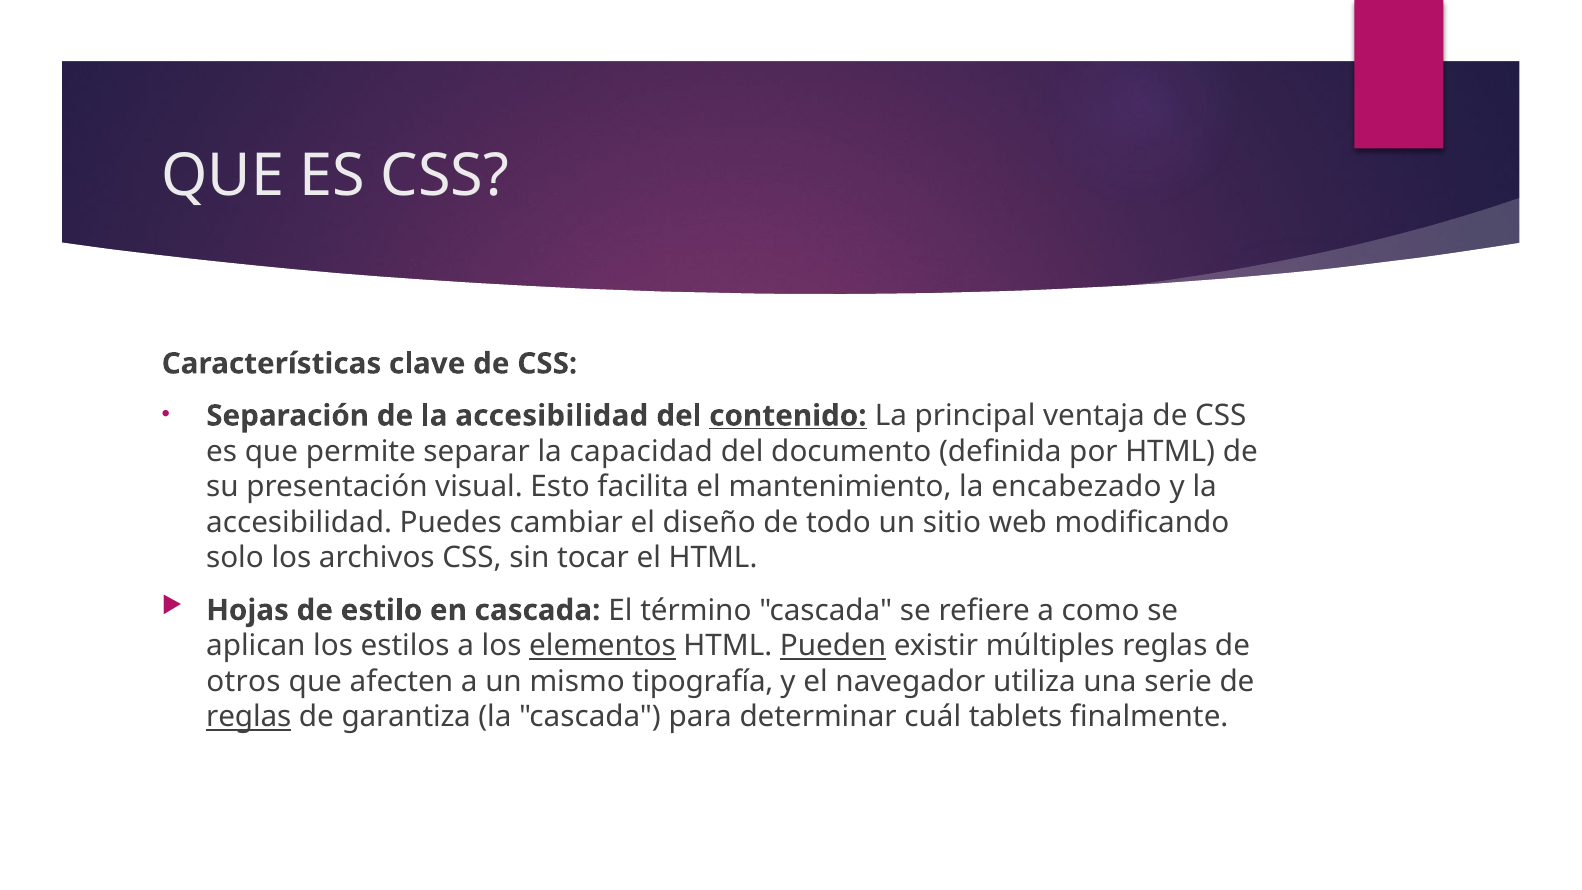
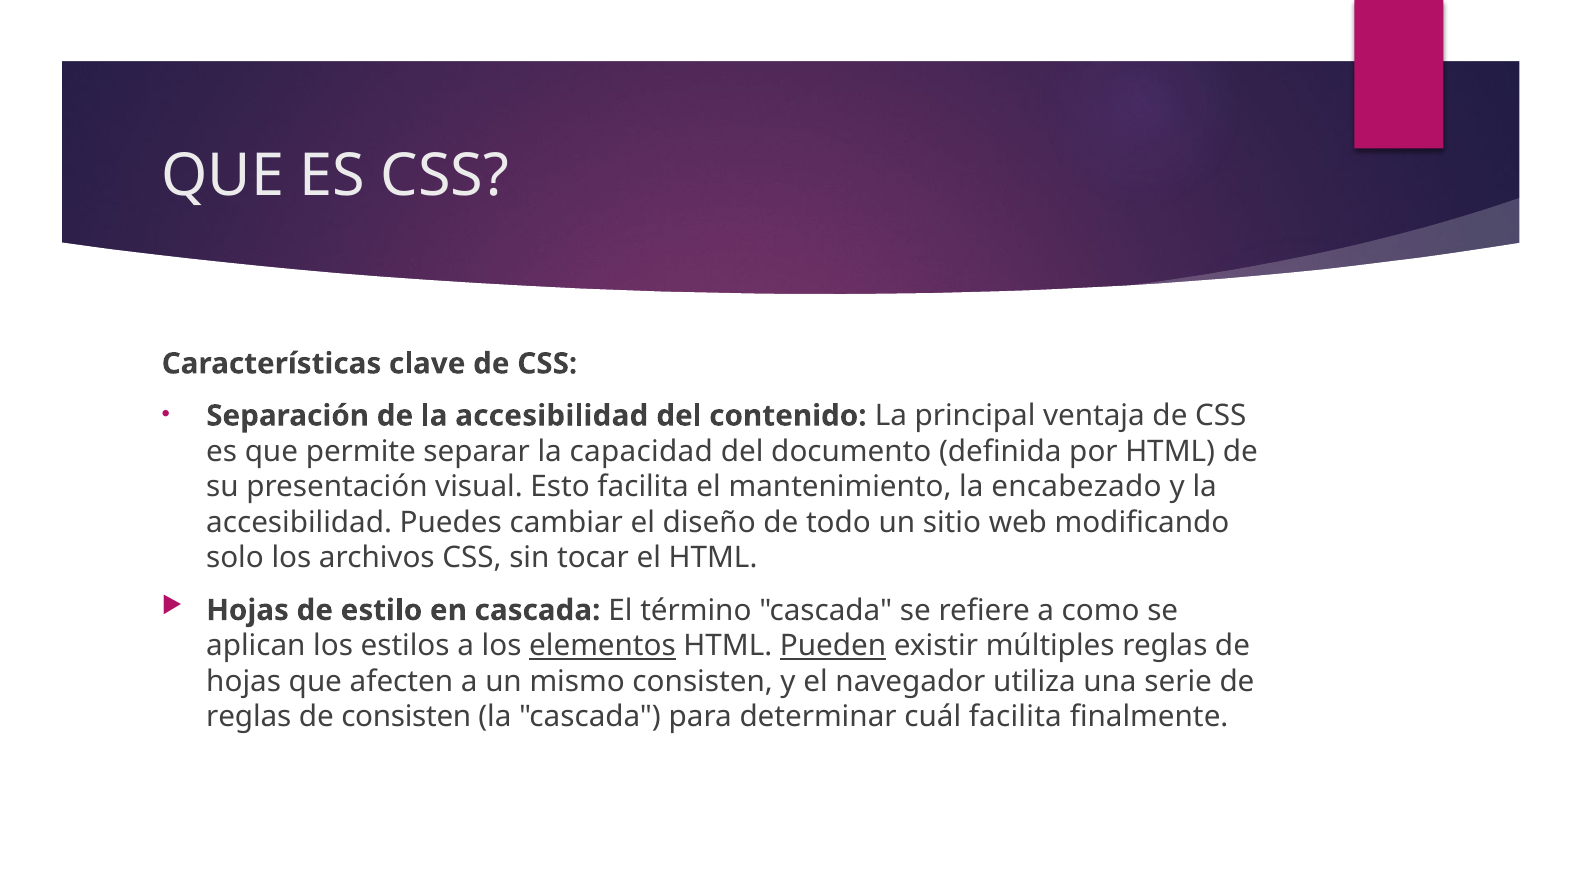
contenido underline: present -> none (788, 416)
otros: otros -> hojas (244, 681)
mismo tipografía: tipografía -> consisten (703, 681)
reglas underline: present -> none (249, 717)
de garantiza: garantiza -> consisten (406, 717)
cuál tablets: tablets -> facilita (1015, 717)
